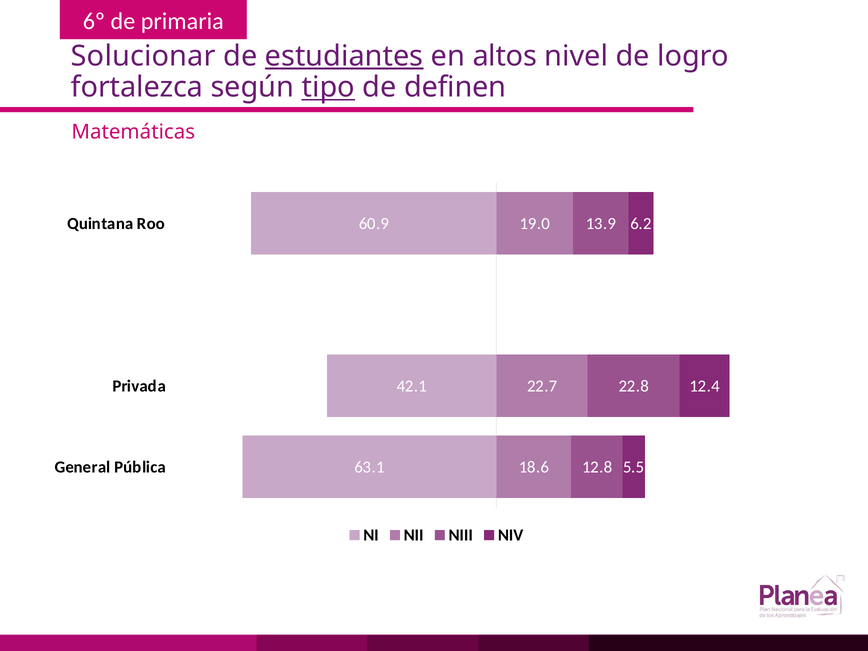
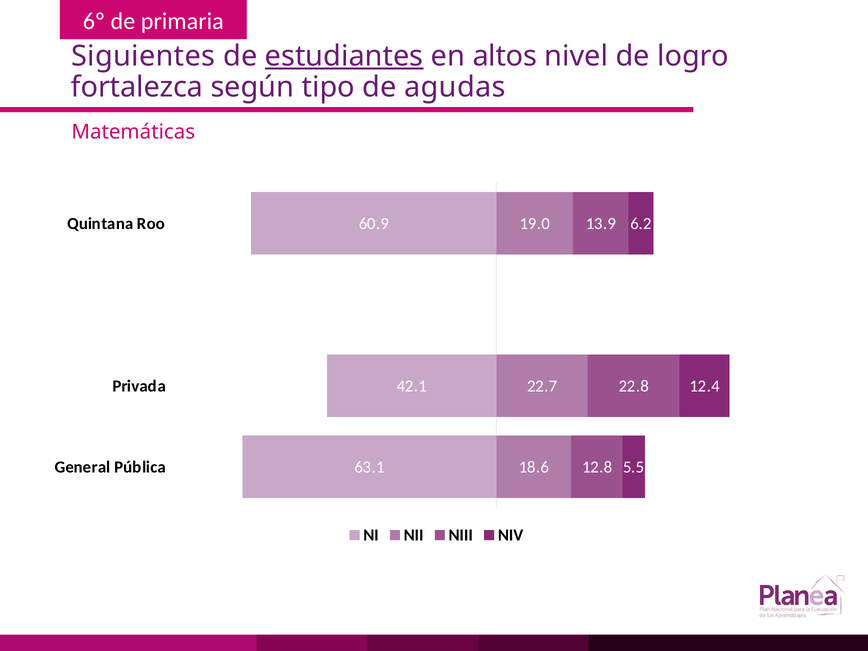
Solucionar: Solucionar -> Siguientes (143, 56)
tipo underline: present -> none (328, 87)
definen: definen -> agudas (455, 87)
